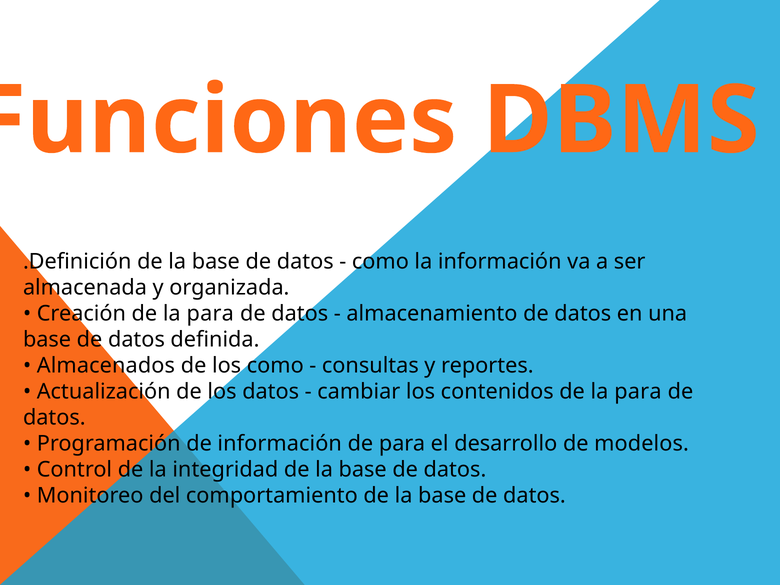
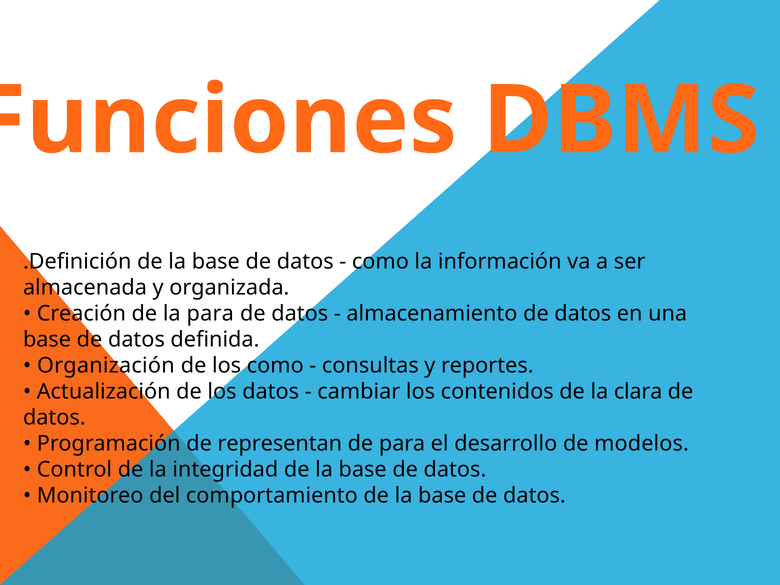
Almacenados: Almacenados -> Organización (106, 366)
contenidos de la para: para -> clara (638, 392)
de información: información -> representan (280, 444)
